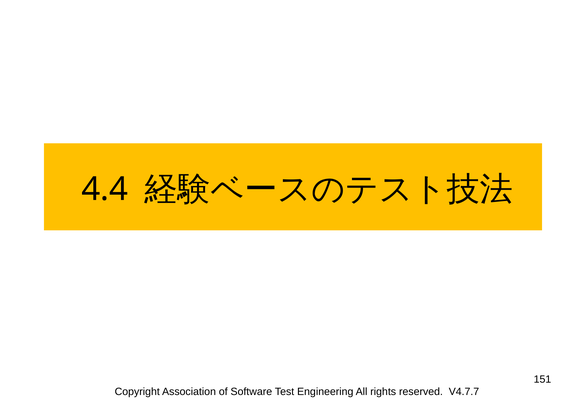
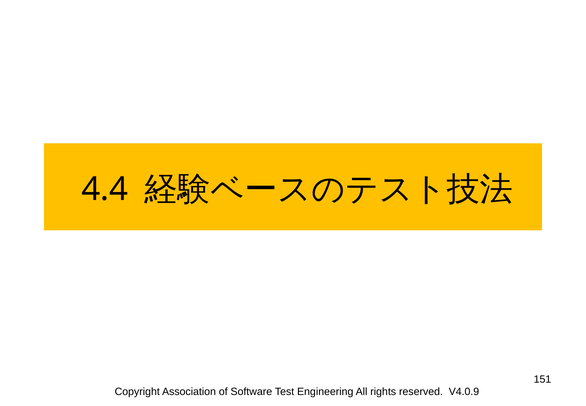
V4.7.7: V4.7.7 -> V4.0.9 (464, 392)
